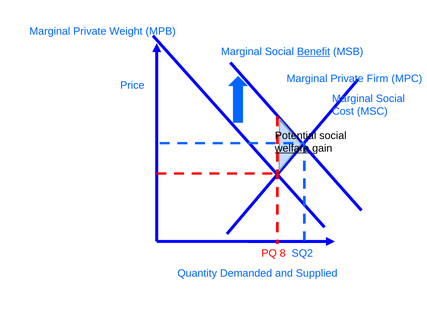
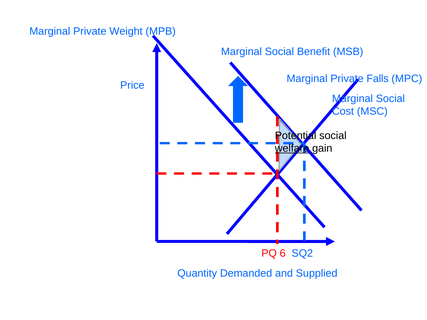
Benefit underline: present -> none (314, 52)
Firm: Firm -> Falls (378, 79)
8: 8 -> 6 (283, 253)
